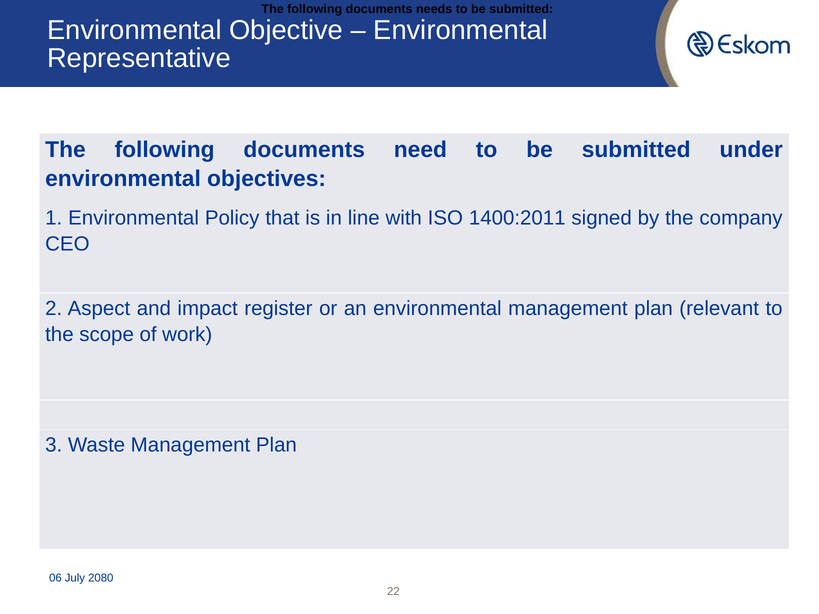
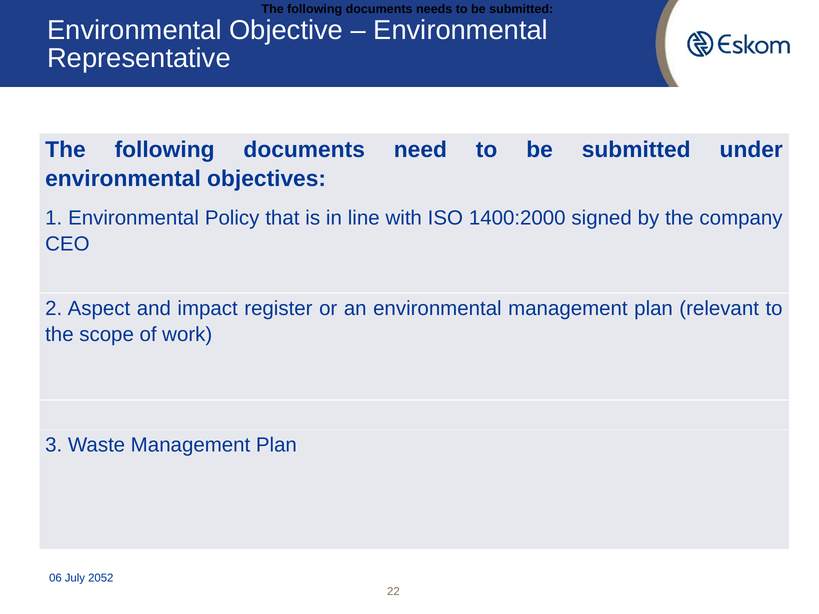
1400:2011: 1400:2011 -> 1400:2000 (517, 218)
2080: 2080 -> 2052 (101, 578)
